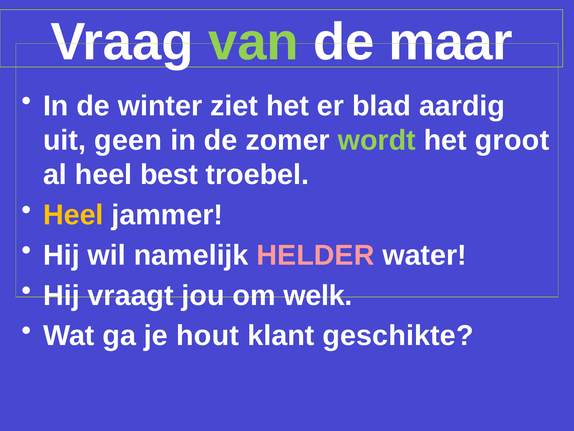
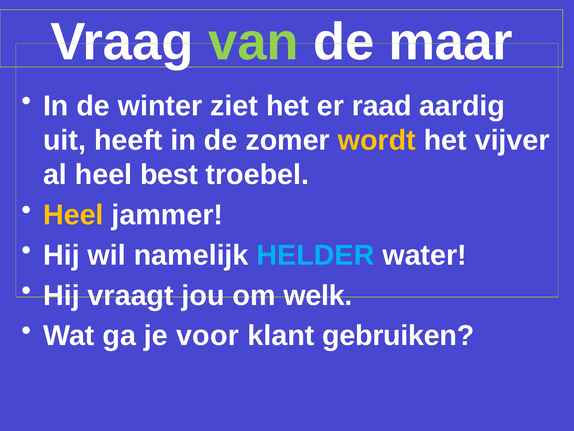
blad: blad -> raad (382, 106)
geen: geen -> heeft (128, 140)
wordt colour: light green -> yellow (377, 140)
groot: groot -> vijver (512, 140)
HELDER colour: pink -> light blue (315, 255)
hout: hout -> voor (208, 335)
geschikte: geschikte -> gebruiken (398, 335)
